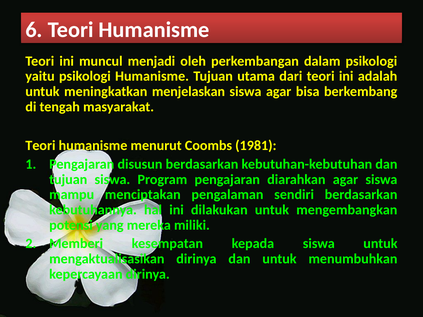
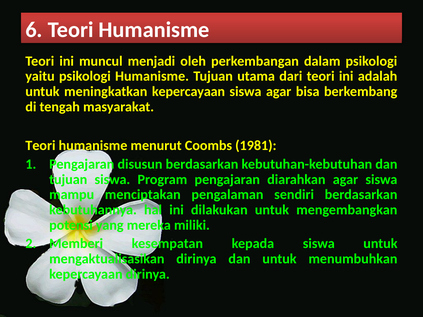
meningkatkan menjelaskan: menjelaskan -> kepercayaan (188, 92)
